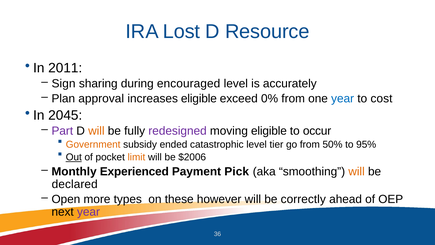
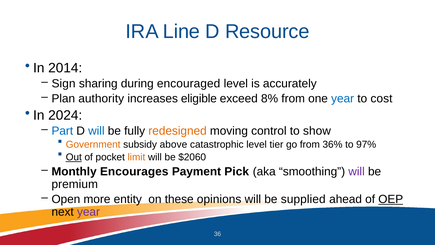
Lost: Lost -> Line (181, 32)
2011: 2011 -> 2014 (65, 68)
approval: approval -> authority (101, 99)
0%: 0% -> 8% (270, 99)
2045: 2045 -> 2024 (65, 115)
Part colour: purple -> blue (62, 131)
will colour: orange -> blue (96, 131)
redesigned colour: purple -> orange (178, 131)
moving eligible: eligible -> control (269, 131)
occur: occur -> show (317, 131)
ended: ended -> above (173, 144)
50%: 50% -> 36% (333, 144)
95%: 95% -> 97% (366, 144)
$2006: $2006 -> $2060 (192, 157)
Experienced: Experienced -> Encourages (134, 171)
will colour: orange -> purple (357, 171)
declared: declared -> premium (75, 184)
types: types -> entity (128, 199)
however: however -> opinions (219, 199)
correctly: correctly -> supplied (303, 199)
OEP underline: none -> present (391, 199)
